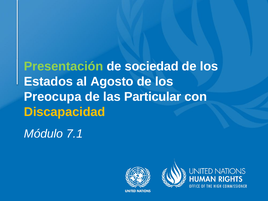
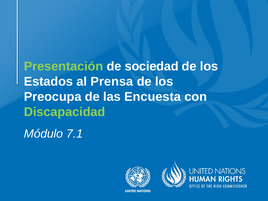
Agosto: Agosto -> Prensa (112, 82)
Particular: Particular -> Encuesta (153, 97)
Discapacidad colour: yellow -> light green (65, 112)
